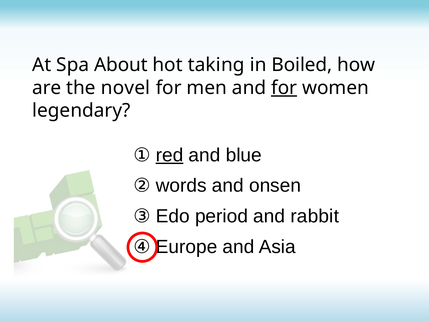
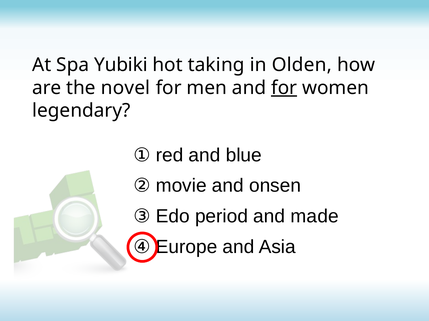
About: About -> Yubiki (121, 65)
Boiled: Boiled -> Olden (302, 65)
red underline: present -> none (170, 156)
words: words -> movie (181, 186)
rabbit: rabbit -> made (315, 217)
